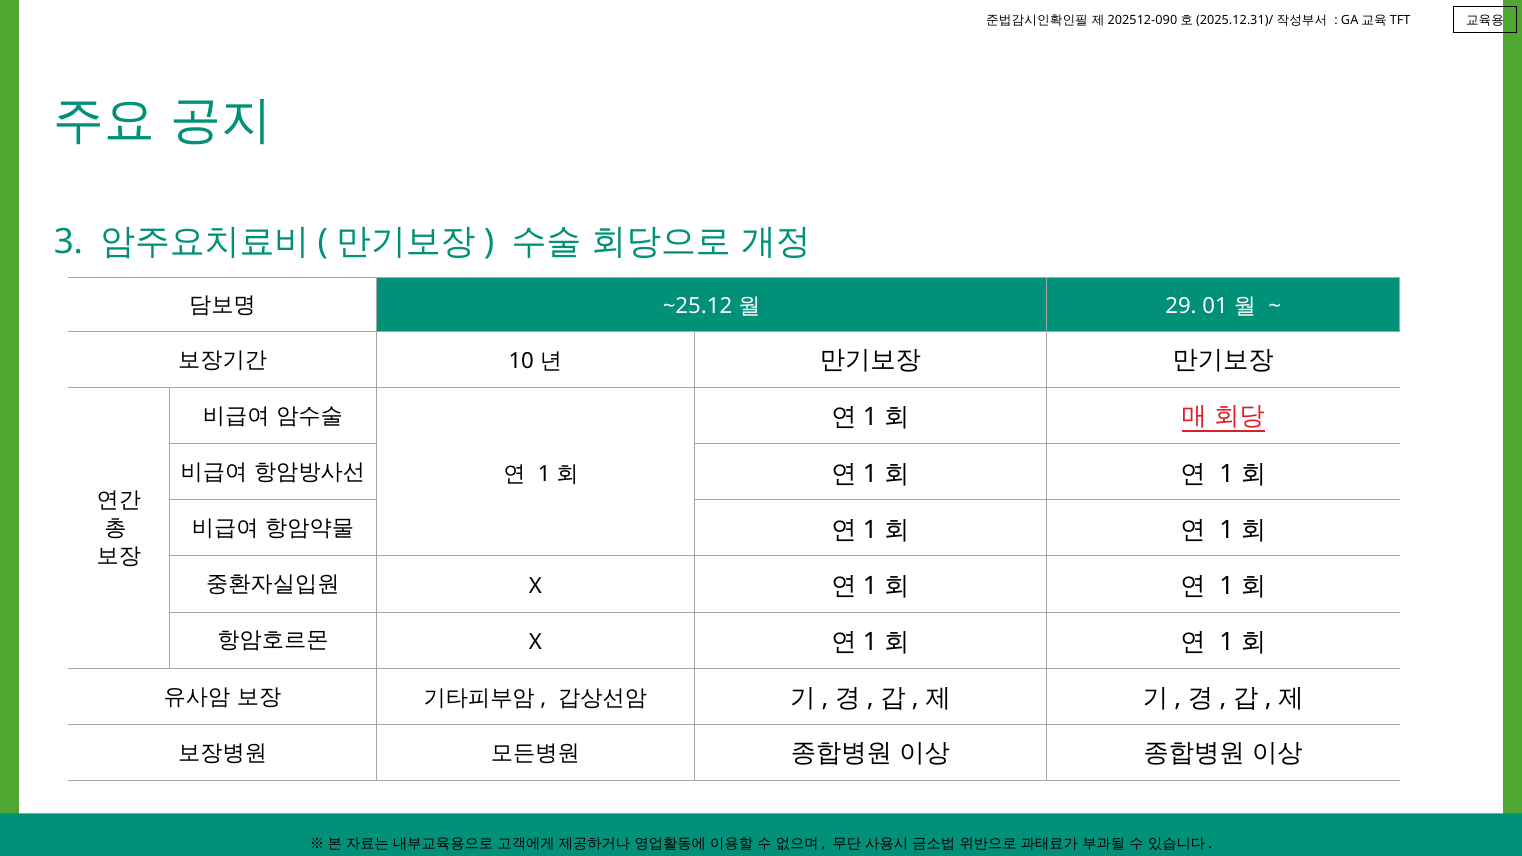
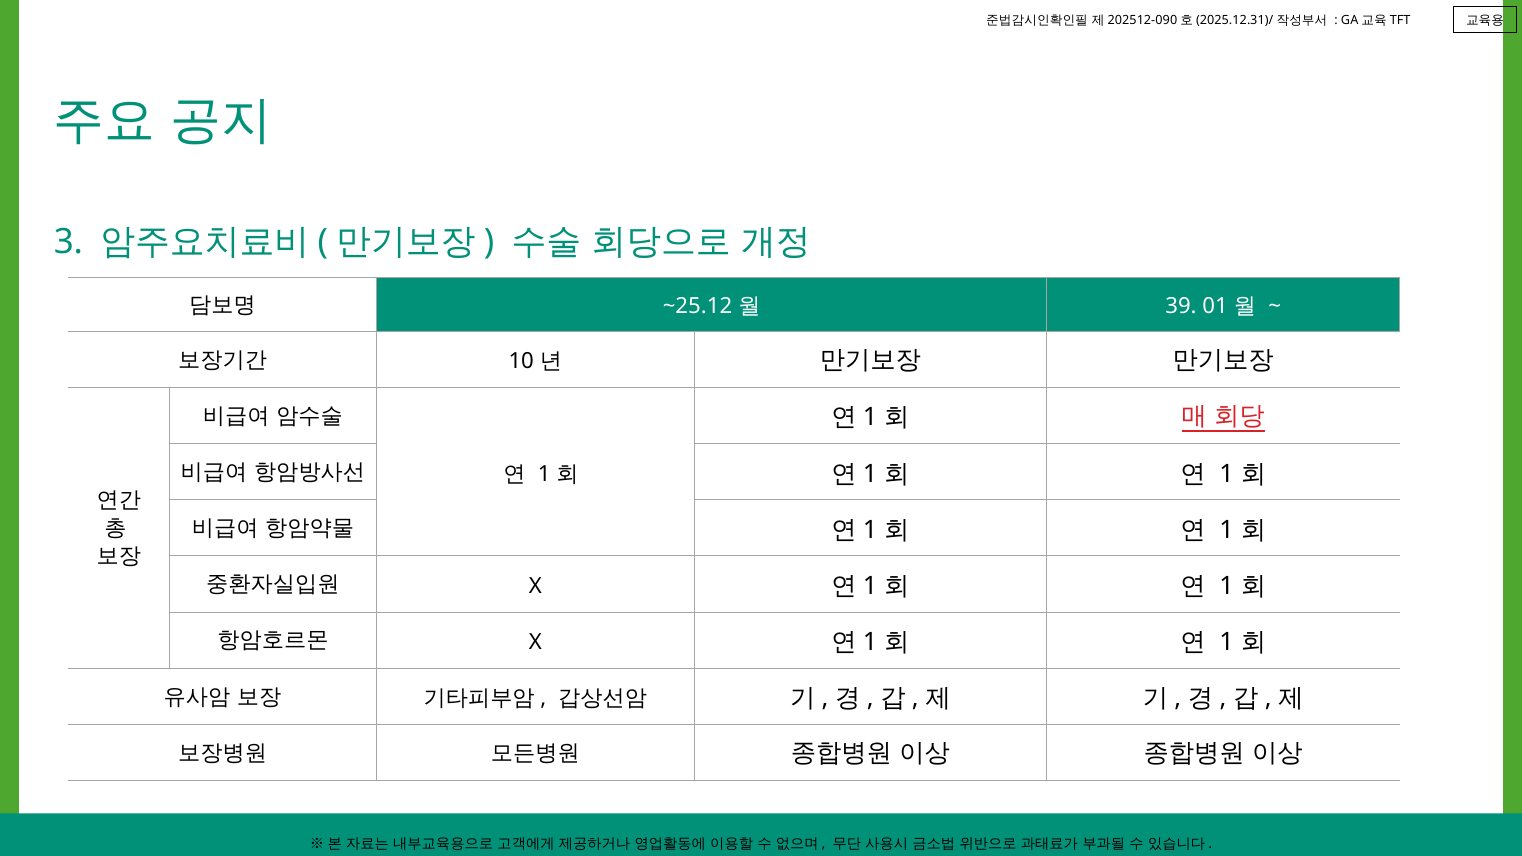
29: 29 -> 39 (1181, 306)
